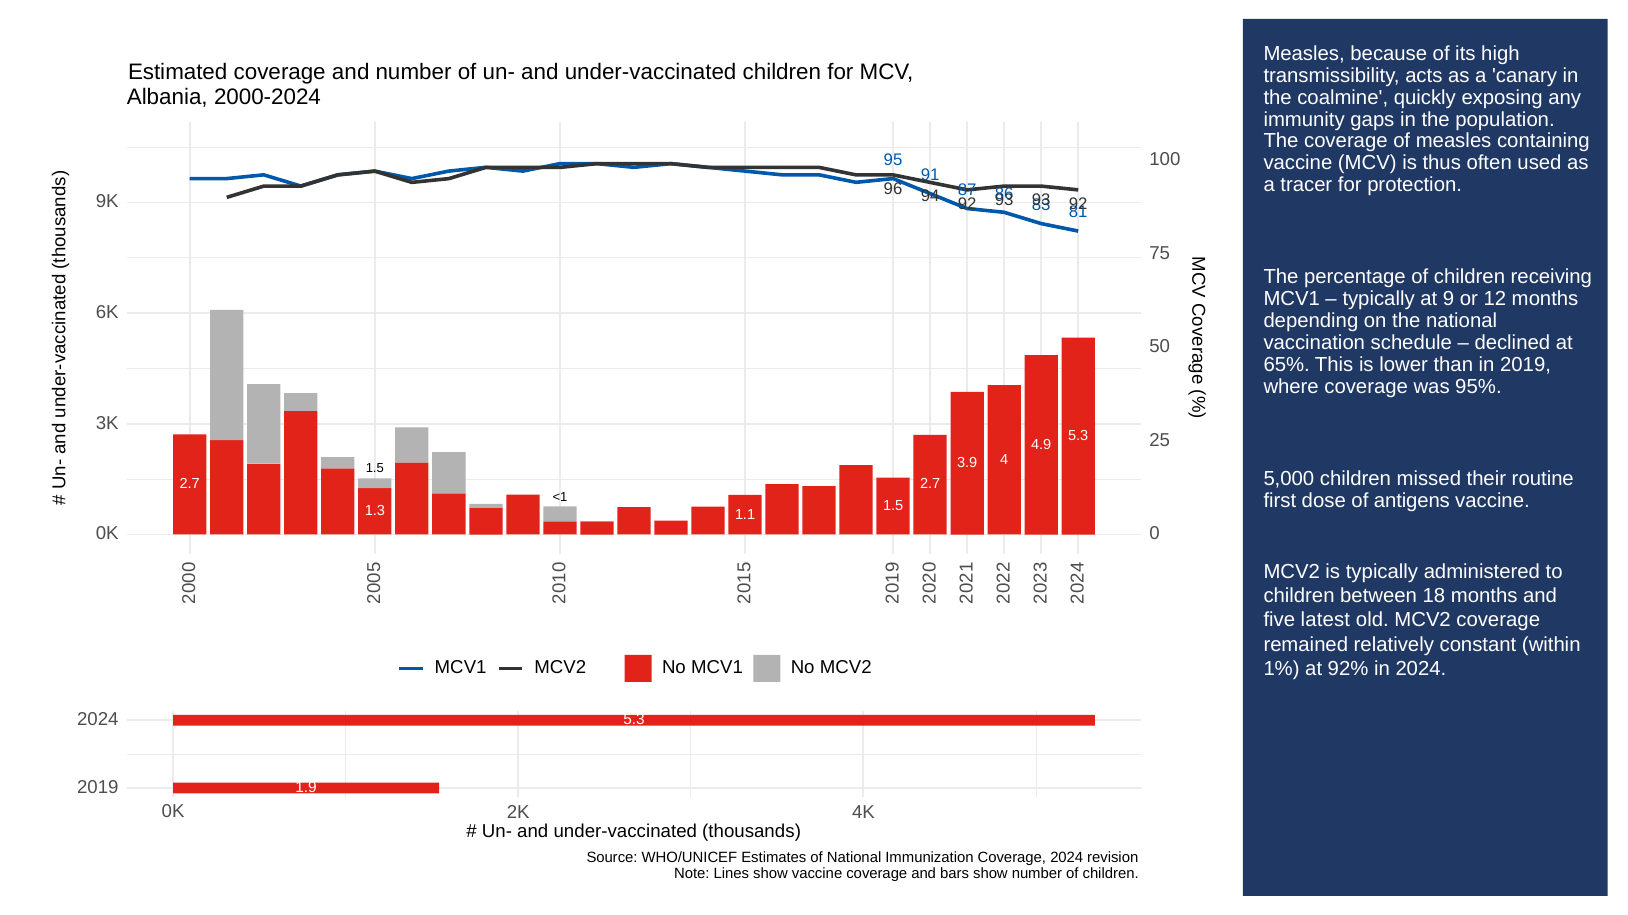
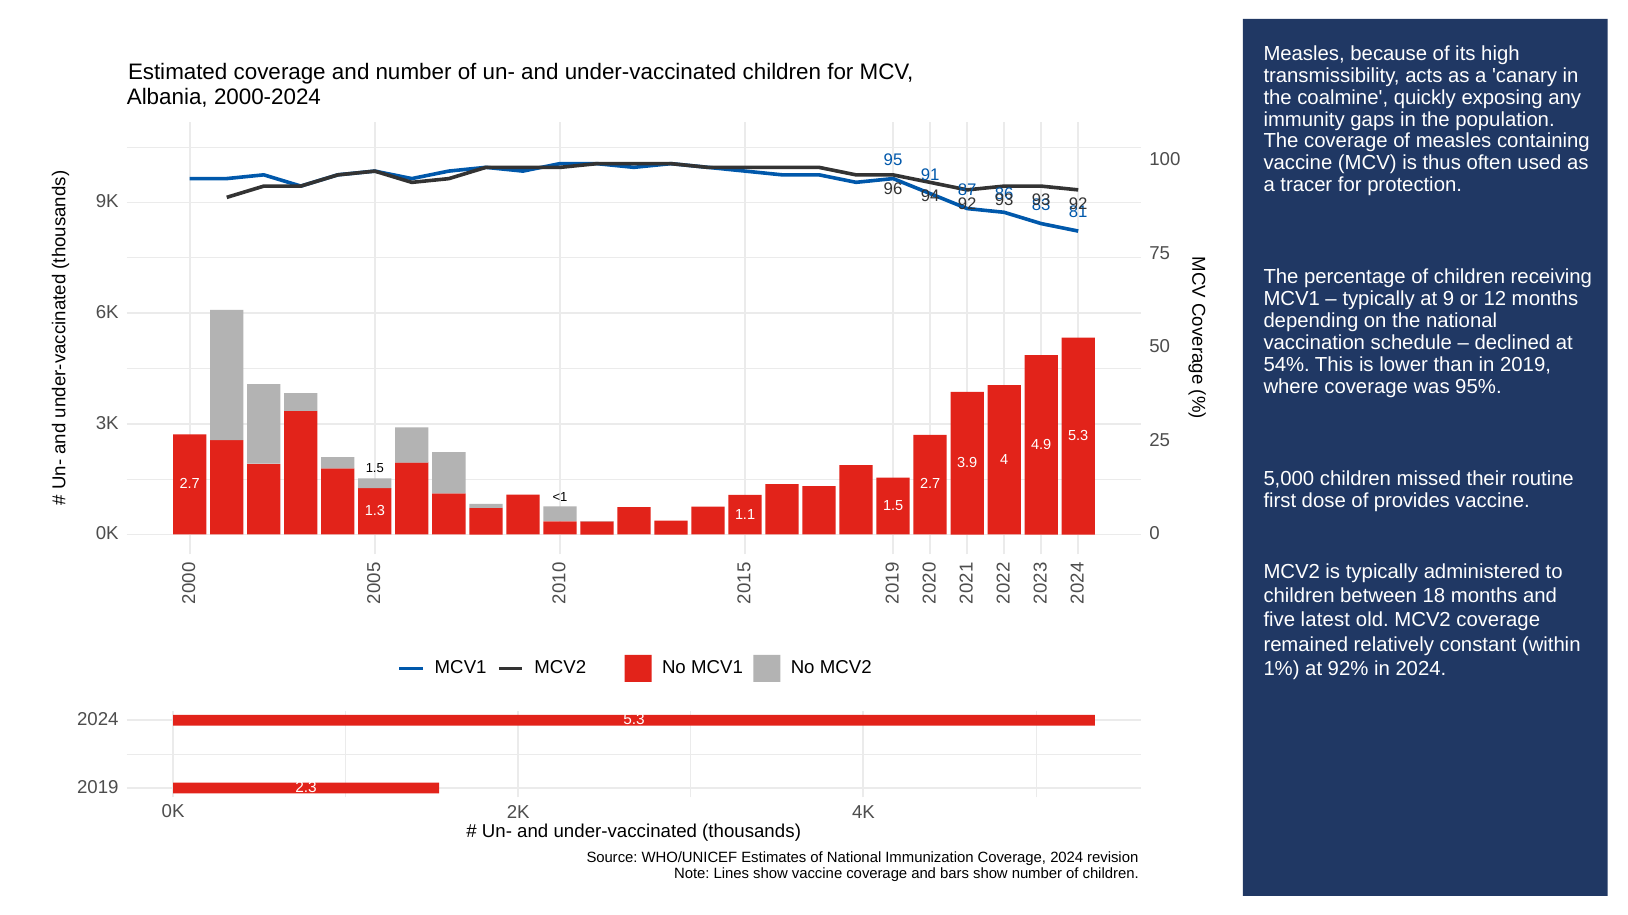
65%: 65% -> 54% (1287, 365)
antigens: antigens -> provides (1412, 501)
1.9: 1.9 -> 2.3 (306, 788)
